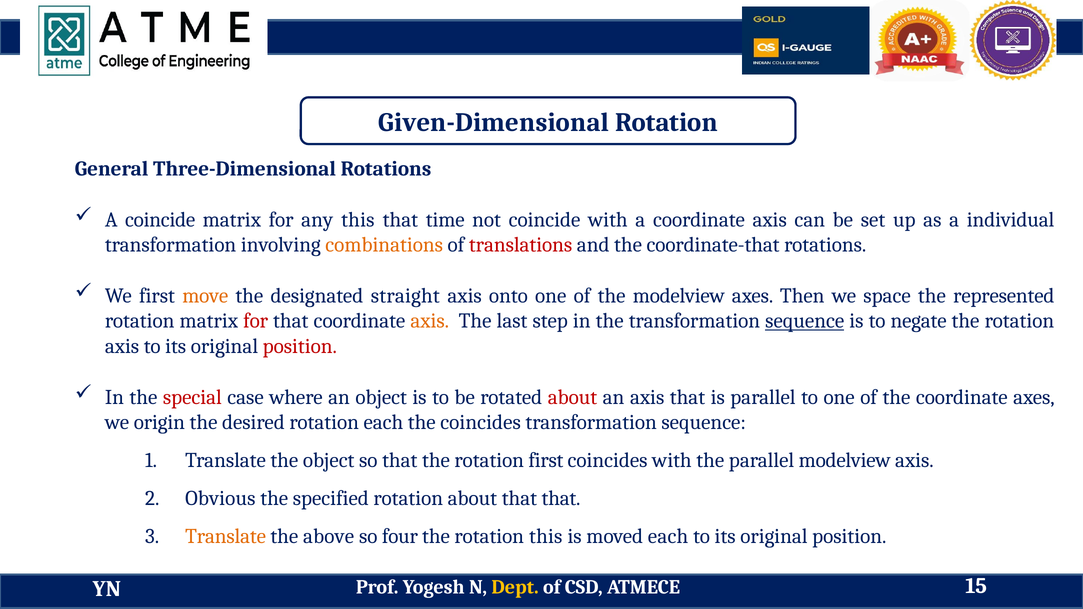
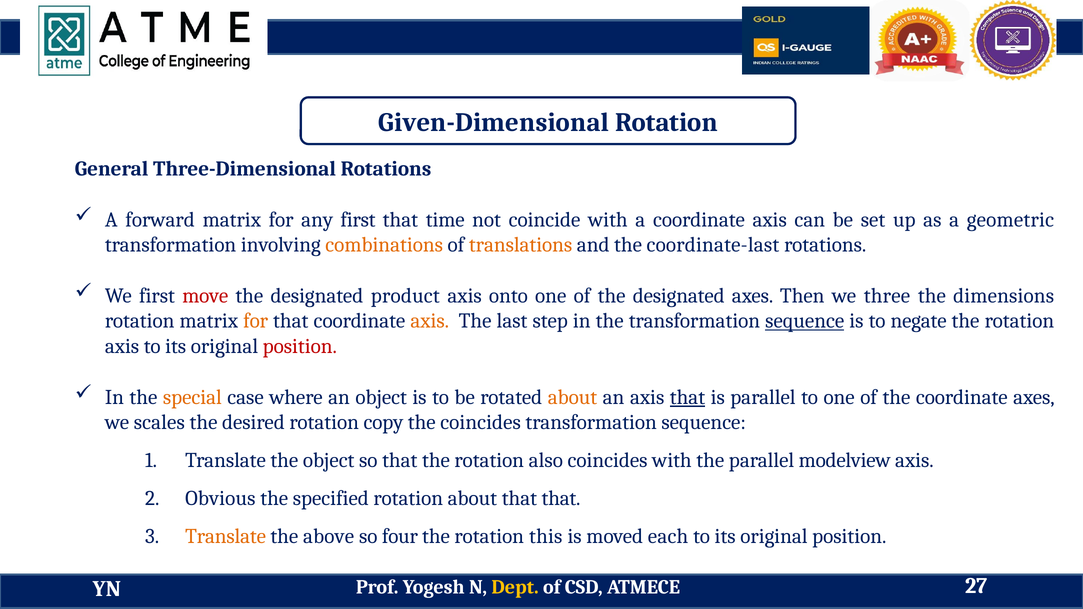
A coincide: coincide -> forward (160, 220)
any this: this -> first (358, 220)
individual: individual -> geometric (1010, 220)
translations colour: red -> orange (521, 245)
coordinate-that: coordinate-that -> coordinate-last (713, 245)
move colour: orange -> red (205, 296)
straight: straight -> product (405, 296)
of the modelview: modelview -> designated (679, 296)
space: space -> three (887, 296)
represented: represented -> dimensions (1004, 296)
for colour: red -> orange (256, 321)
special colour: red -> orange (192, 397)
about colour: red -> orange (573, 397)
that underline: none -> present (687, 397)
origin: origin -> scales (159, 423)
rotation each: each -> copy (383, 423)
rotation first: first -> also (546, 461)
15: 15 -> 27 (976, 586)
